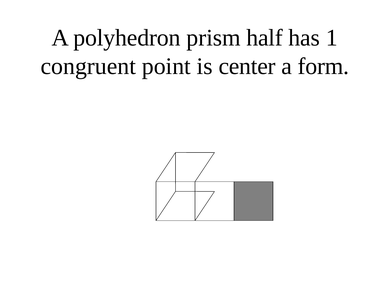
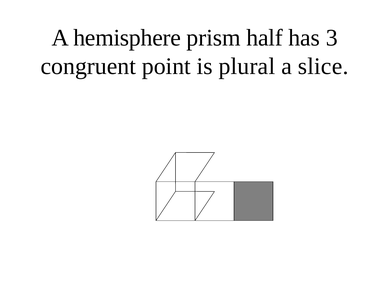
polyhedron: polyhedron -> hemisphere (127, 38)
1: 1 -> 3 (332, 38)
center: center -> plural (247, 66)
form: form -> slice (323, 66)
